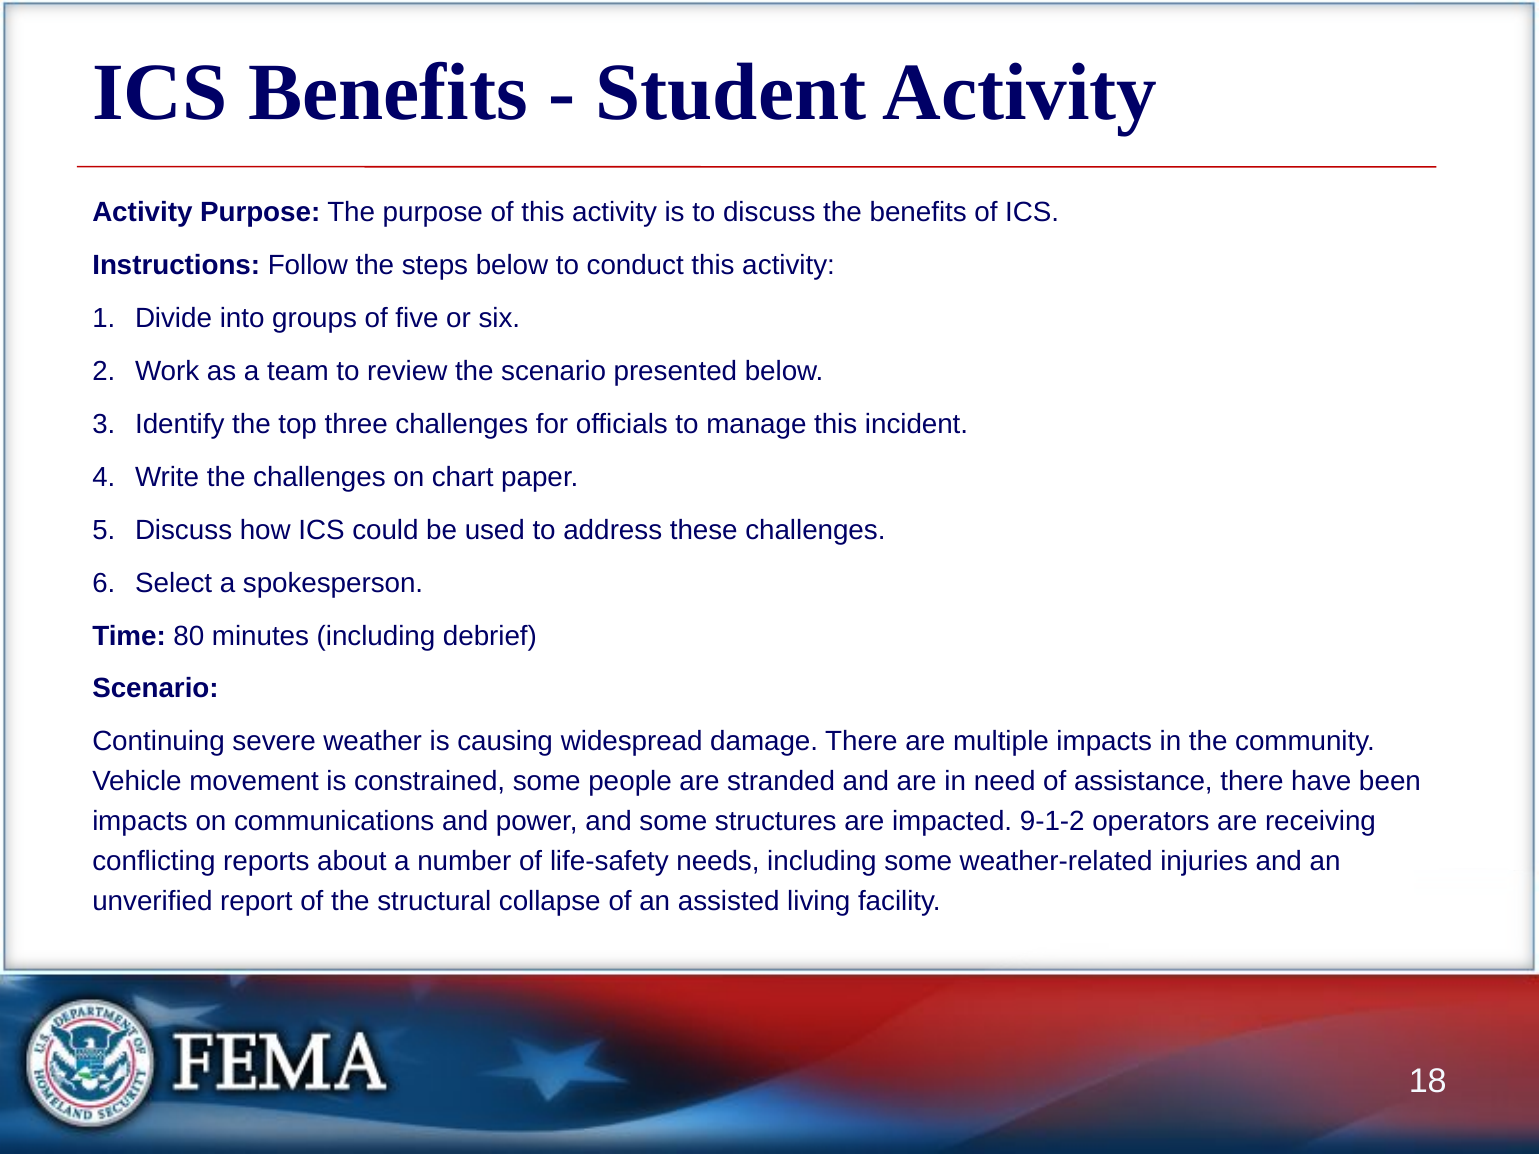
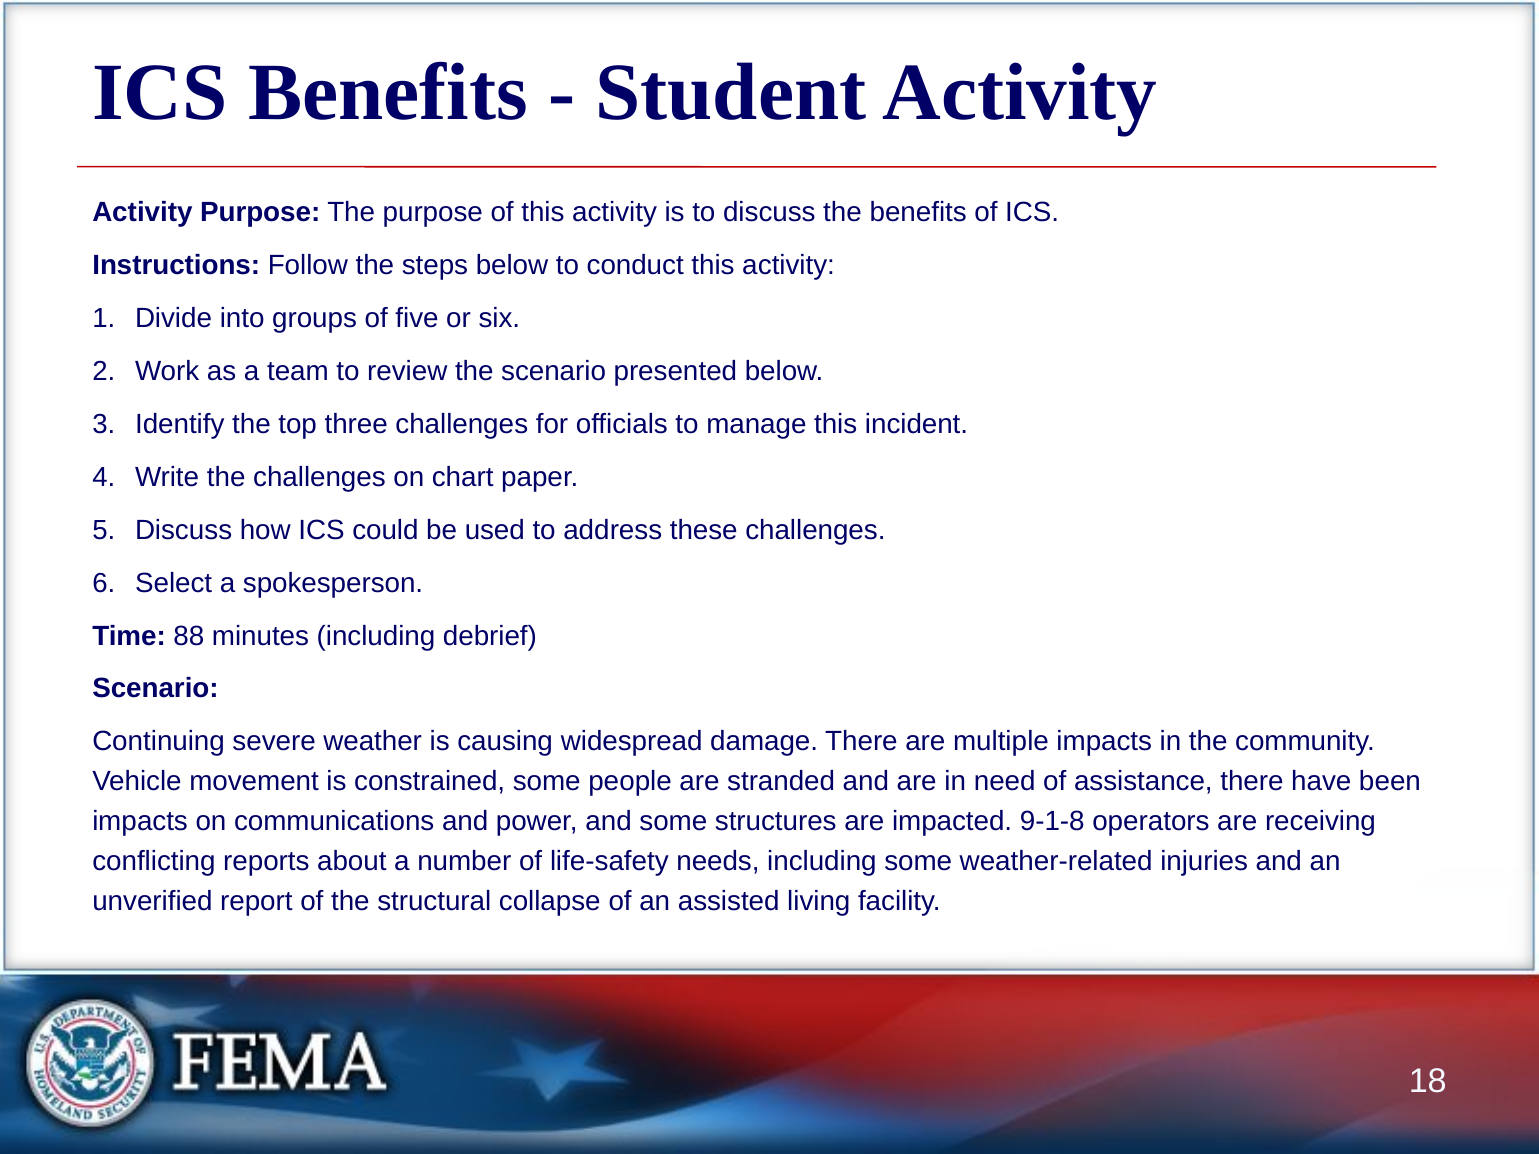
80: 80 -> 88 (189, 636)
9-1-2: 9-1-2 -> 9-1-8 (1052, 822)
